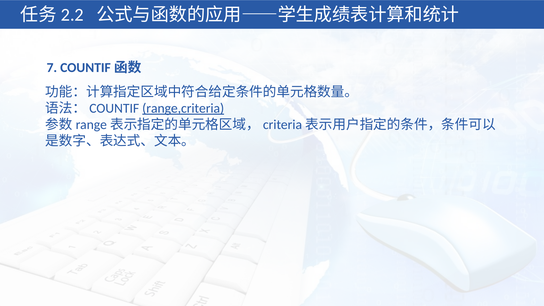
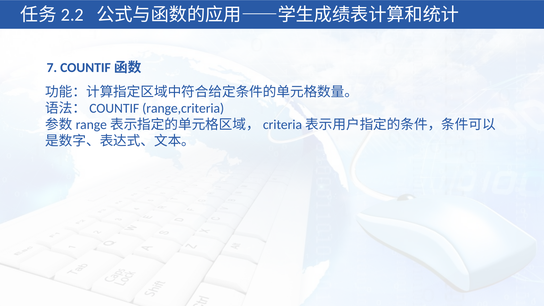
range,criteria underline: present -> none (183, 108)
